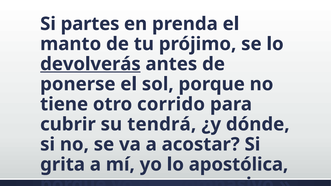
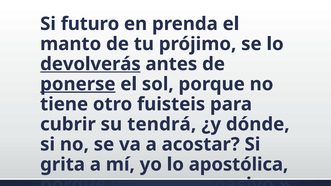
partes: partes -> futuro (90, 24)
ponerse underline: none -> present (78, 84)
corrido: corrido -> fuisteis (171, 104)
